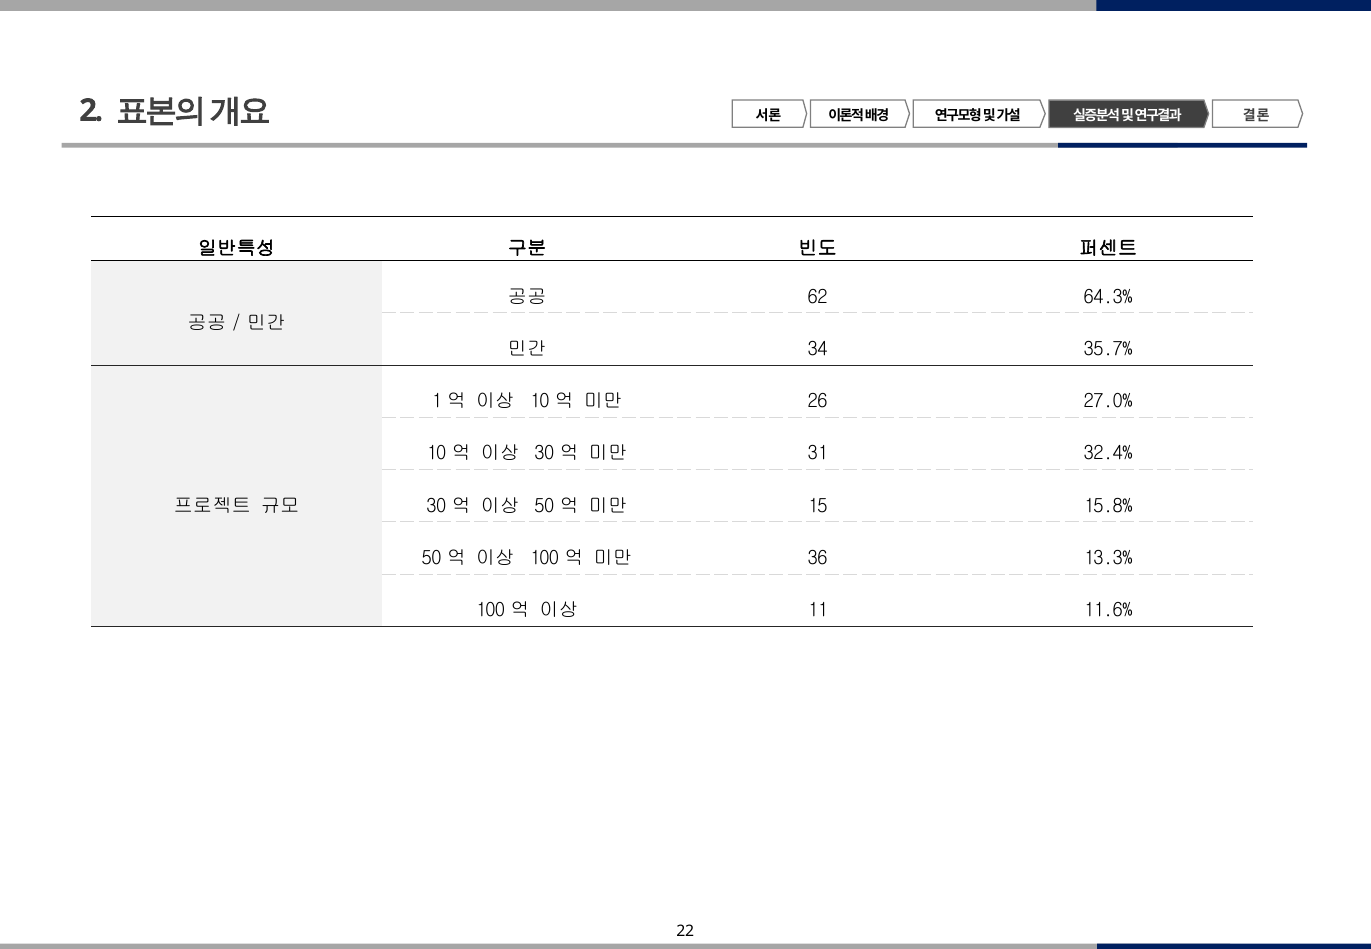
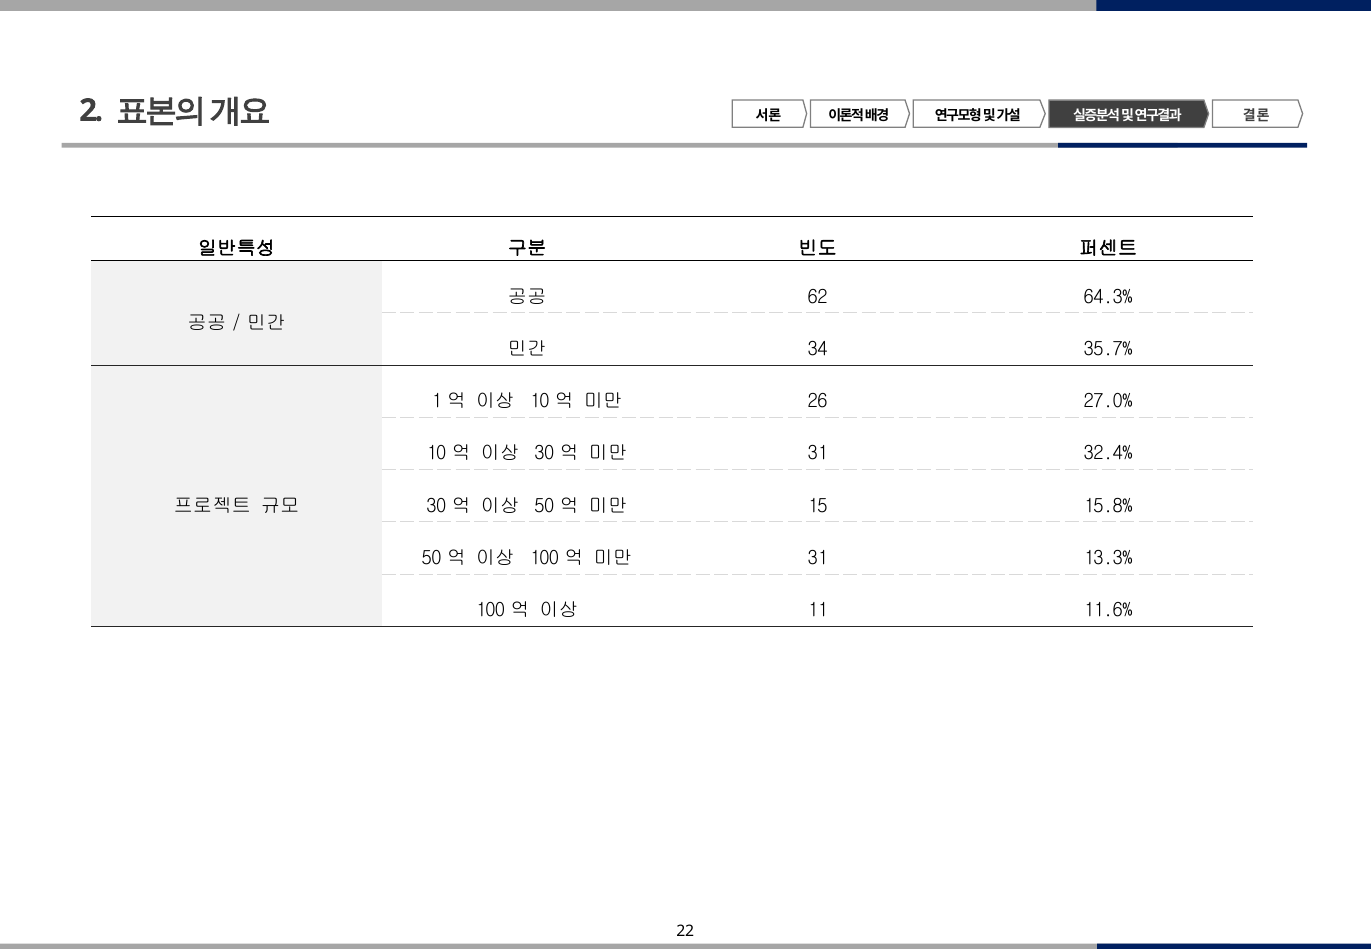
36: 36 -> 31 (818, 558)
